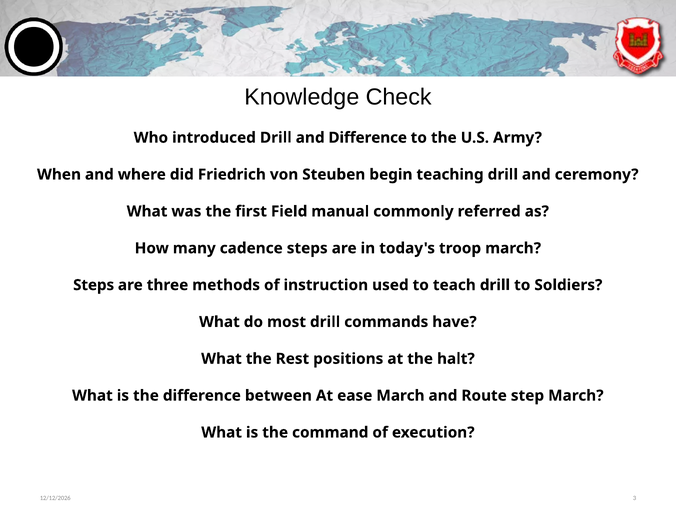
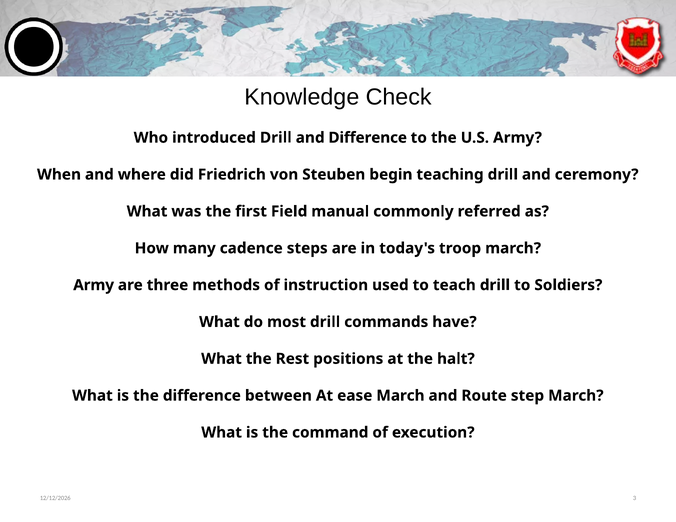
Steps: Steps -> Army (94, 285)
